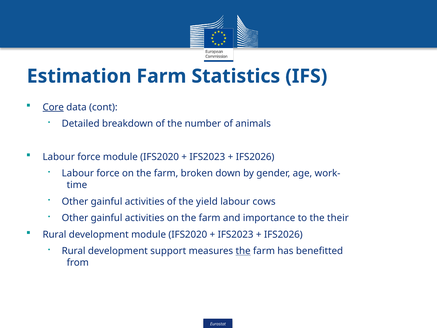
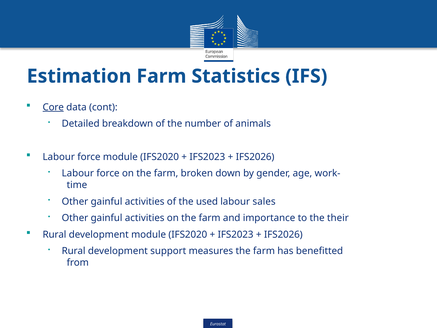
yield: yield -> used (207, 201)
cows: cows -> sales (264, 201)
the underline: present -> none (243, 251)
